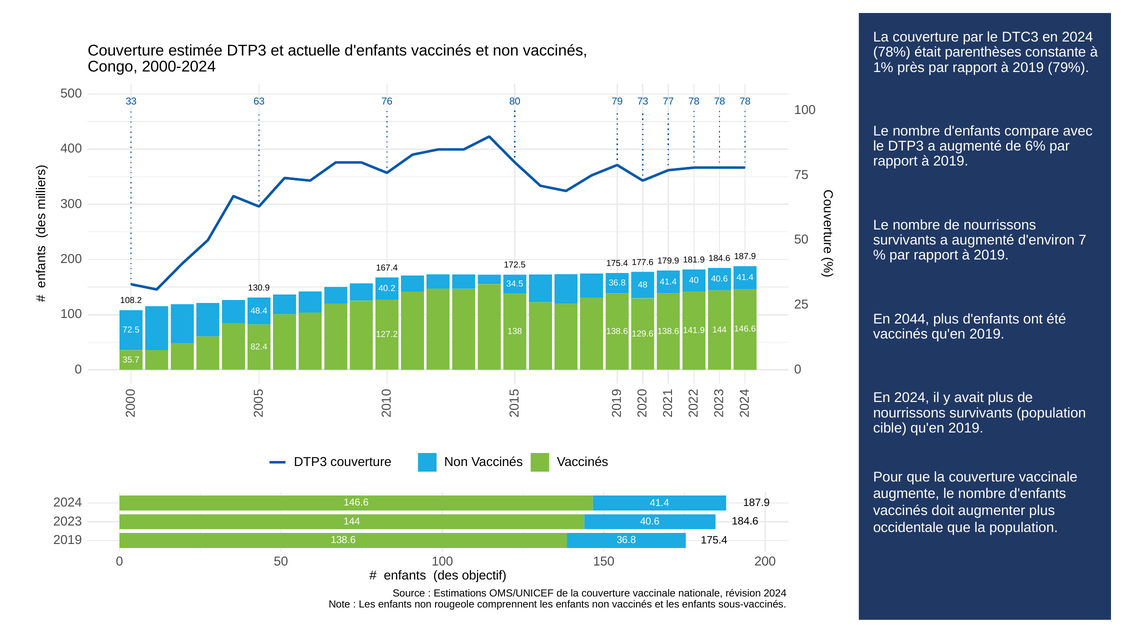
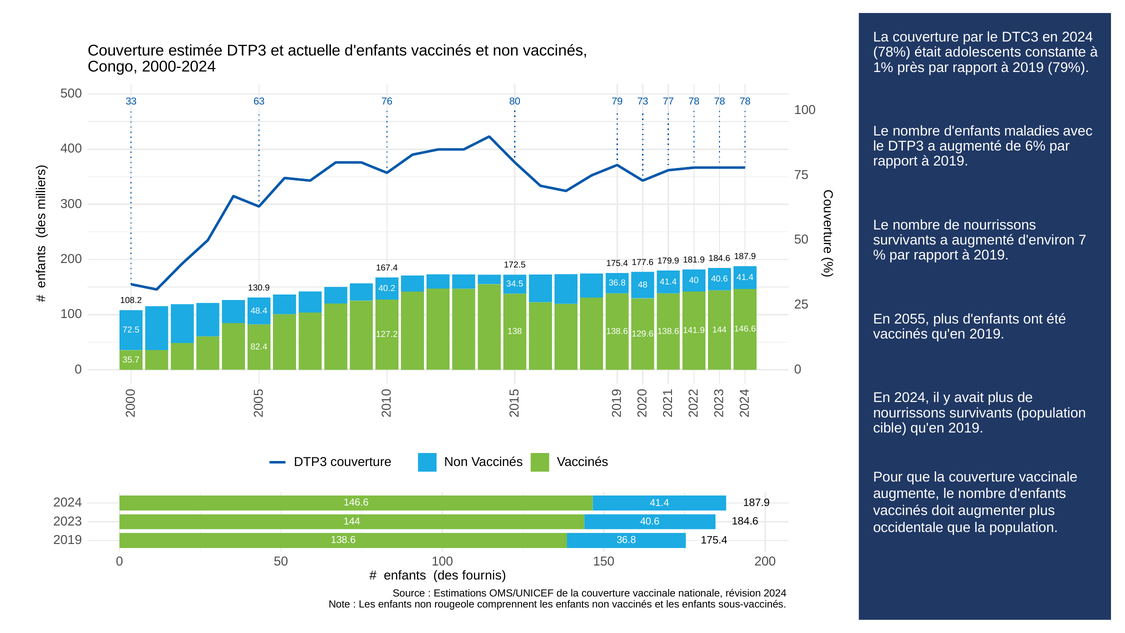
parenthèses: parenthèses -> adolescents (983, 52)
compare: compare -> maladies (1032, 131)
2044: 2044 -> 2055 (912, 319)
objectif: objectif -> fournis (484, 575)
